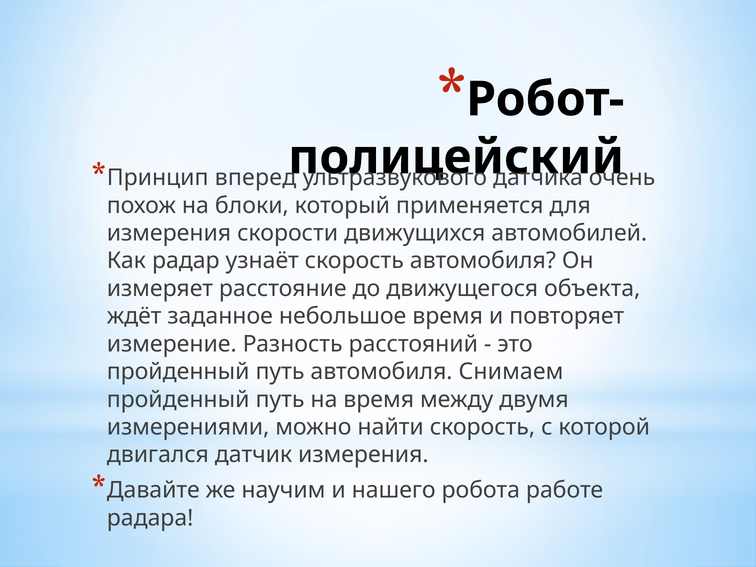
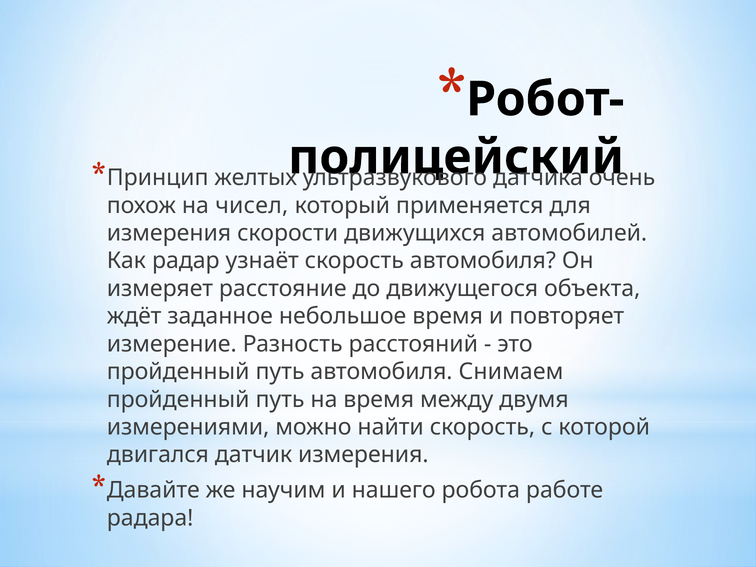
вперед: вперед -> желтых (256, 178)
блоки: блоки -> чисел (252, 205)
